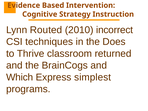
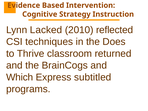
Routed: Routed -> Lacked (46, 30)
incorrect: incorrect -> reflected (115, 30)
simplest: simplest -> subtitled (93, 77)
